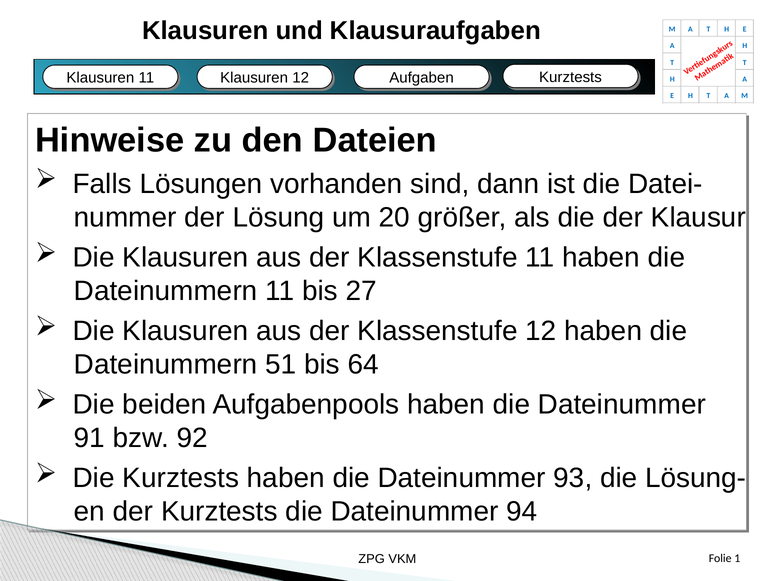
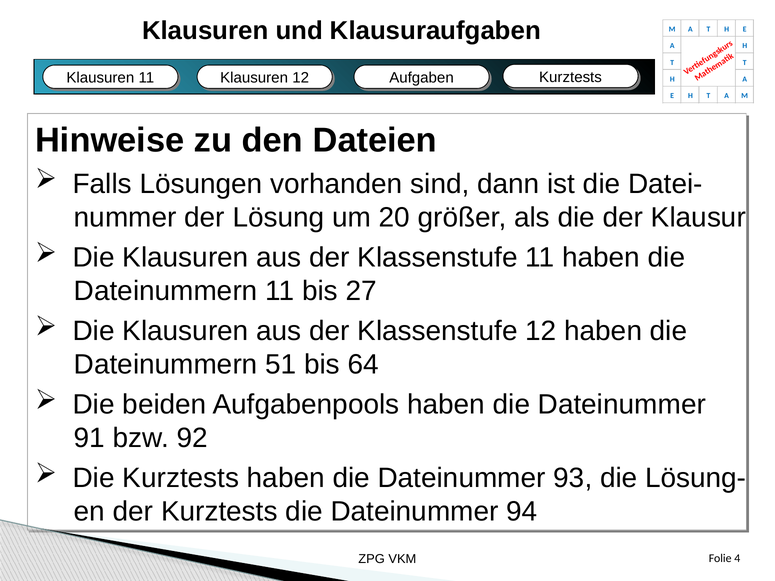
1: 1 -> 4 (737, 559)
